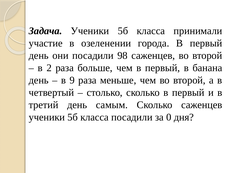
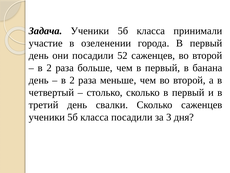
98: 98 -> 52 (122, 55)
9: 9 -> 2 (72, 80)
самым: самым -> свалки (112, 105)
0: 0 -> 3 (169, 117)
